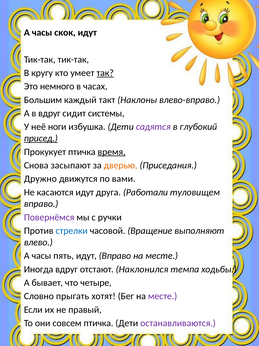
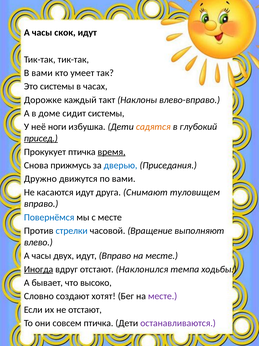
В кругу: кругу -> вами (42, 73)
так underline: present -> none (105, 73)
Это немного: немного -> системы (57, 86)
Большим: Большим -> Дорожке (43, 100)
в вдруг: вдруг -> доме (49, 113)
садятся colour: purple -> orange (153, 127)
засыпают: засыпают -> прижмусь (71, 165)
дверью colour: orange -> blue (121, 165)
Работали: Работали -> Снимают (145, 192)
Повернёмся colour: purple -> blue (49, 217)
с ручки: ручки -> месте (110, 217)
пять: пять -> двух (64, 255)
Иногда underline: none -> present (39, 269)
четыре: четыре -> высоко (96, 282)
прыгать: прыгать -> создают (73, 296)
не правый: правый -> отстают (85, 309)
